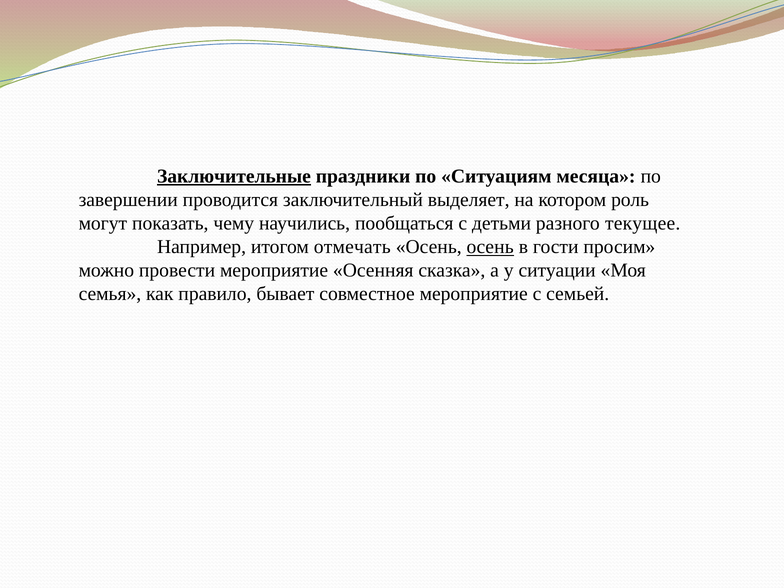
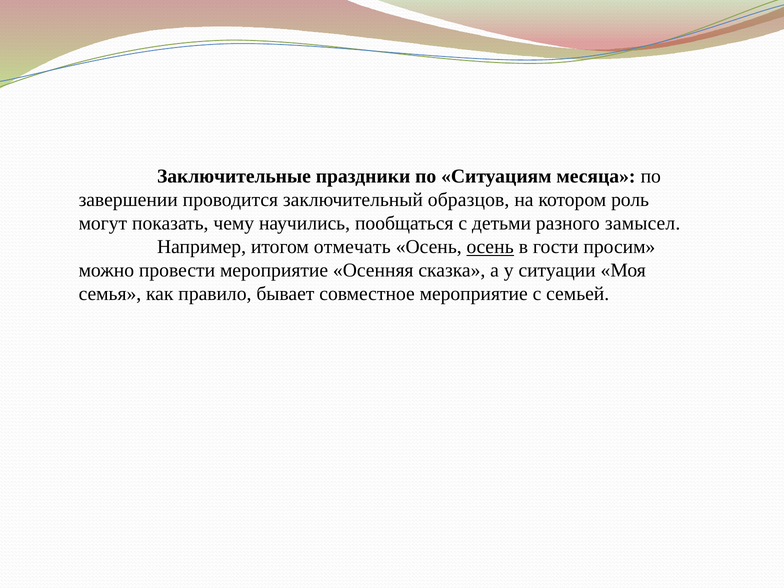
Заключительные underline: present -> none (234, 176)
выделяет: выделяет -> образцов (469, 200)
текущее: текущее -> замысел (643, 223)
